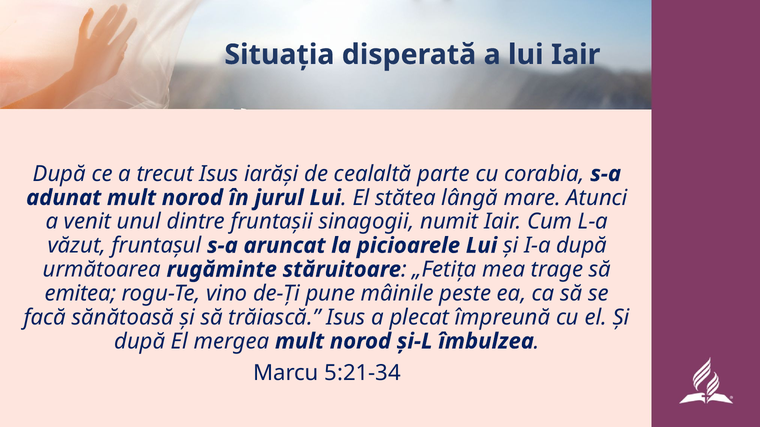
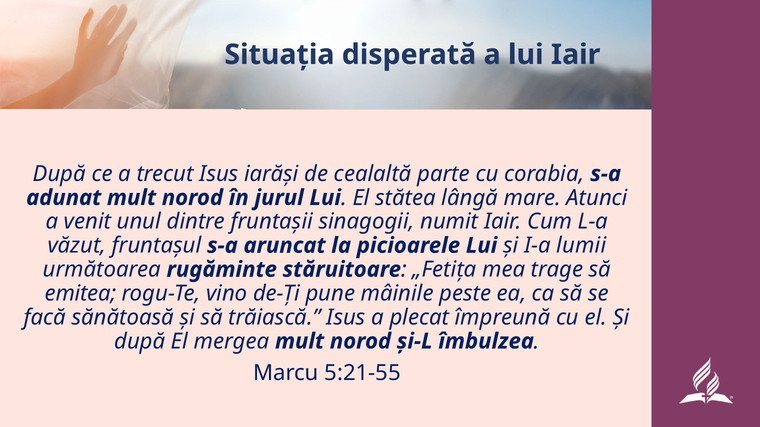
I-a după: după -> lumii (581, 246)
5:21-34: 5:21-34 -> 5:21-55 (363, 373)
